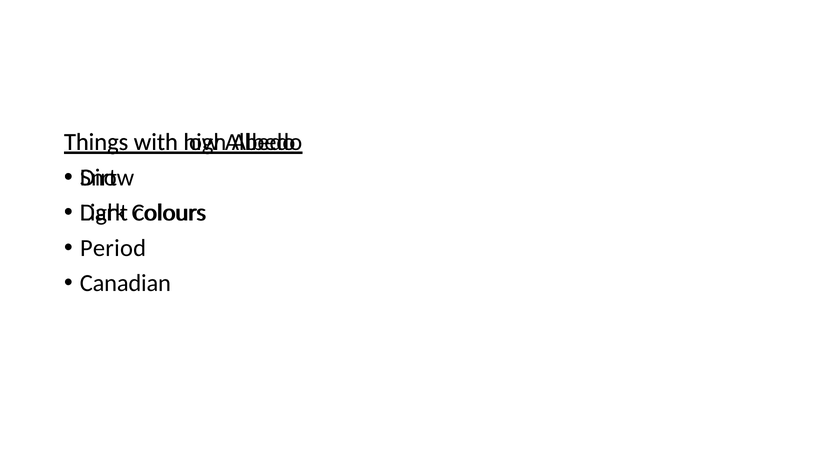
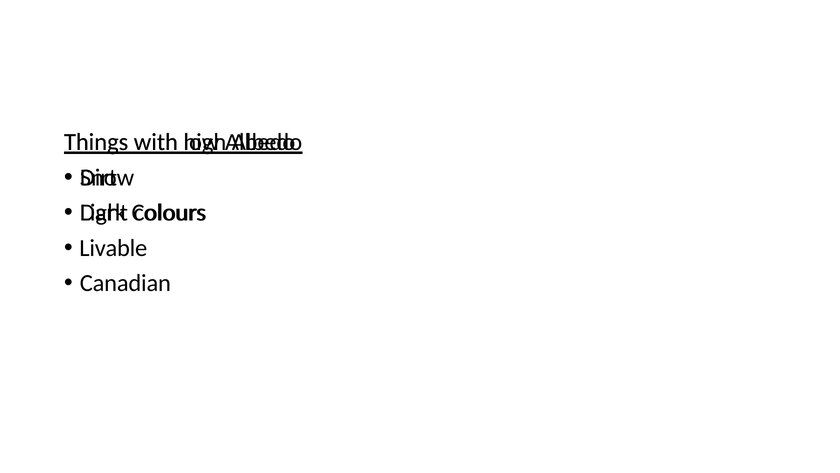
Period: Period -> Livable (113, 248)
